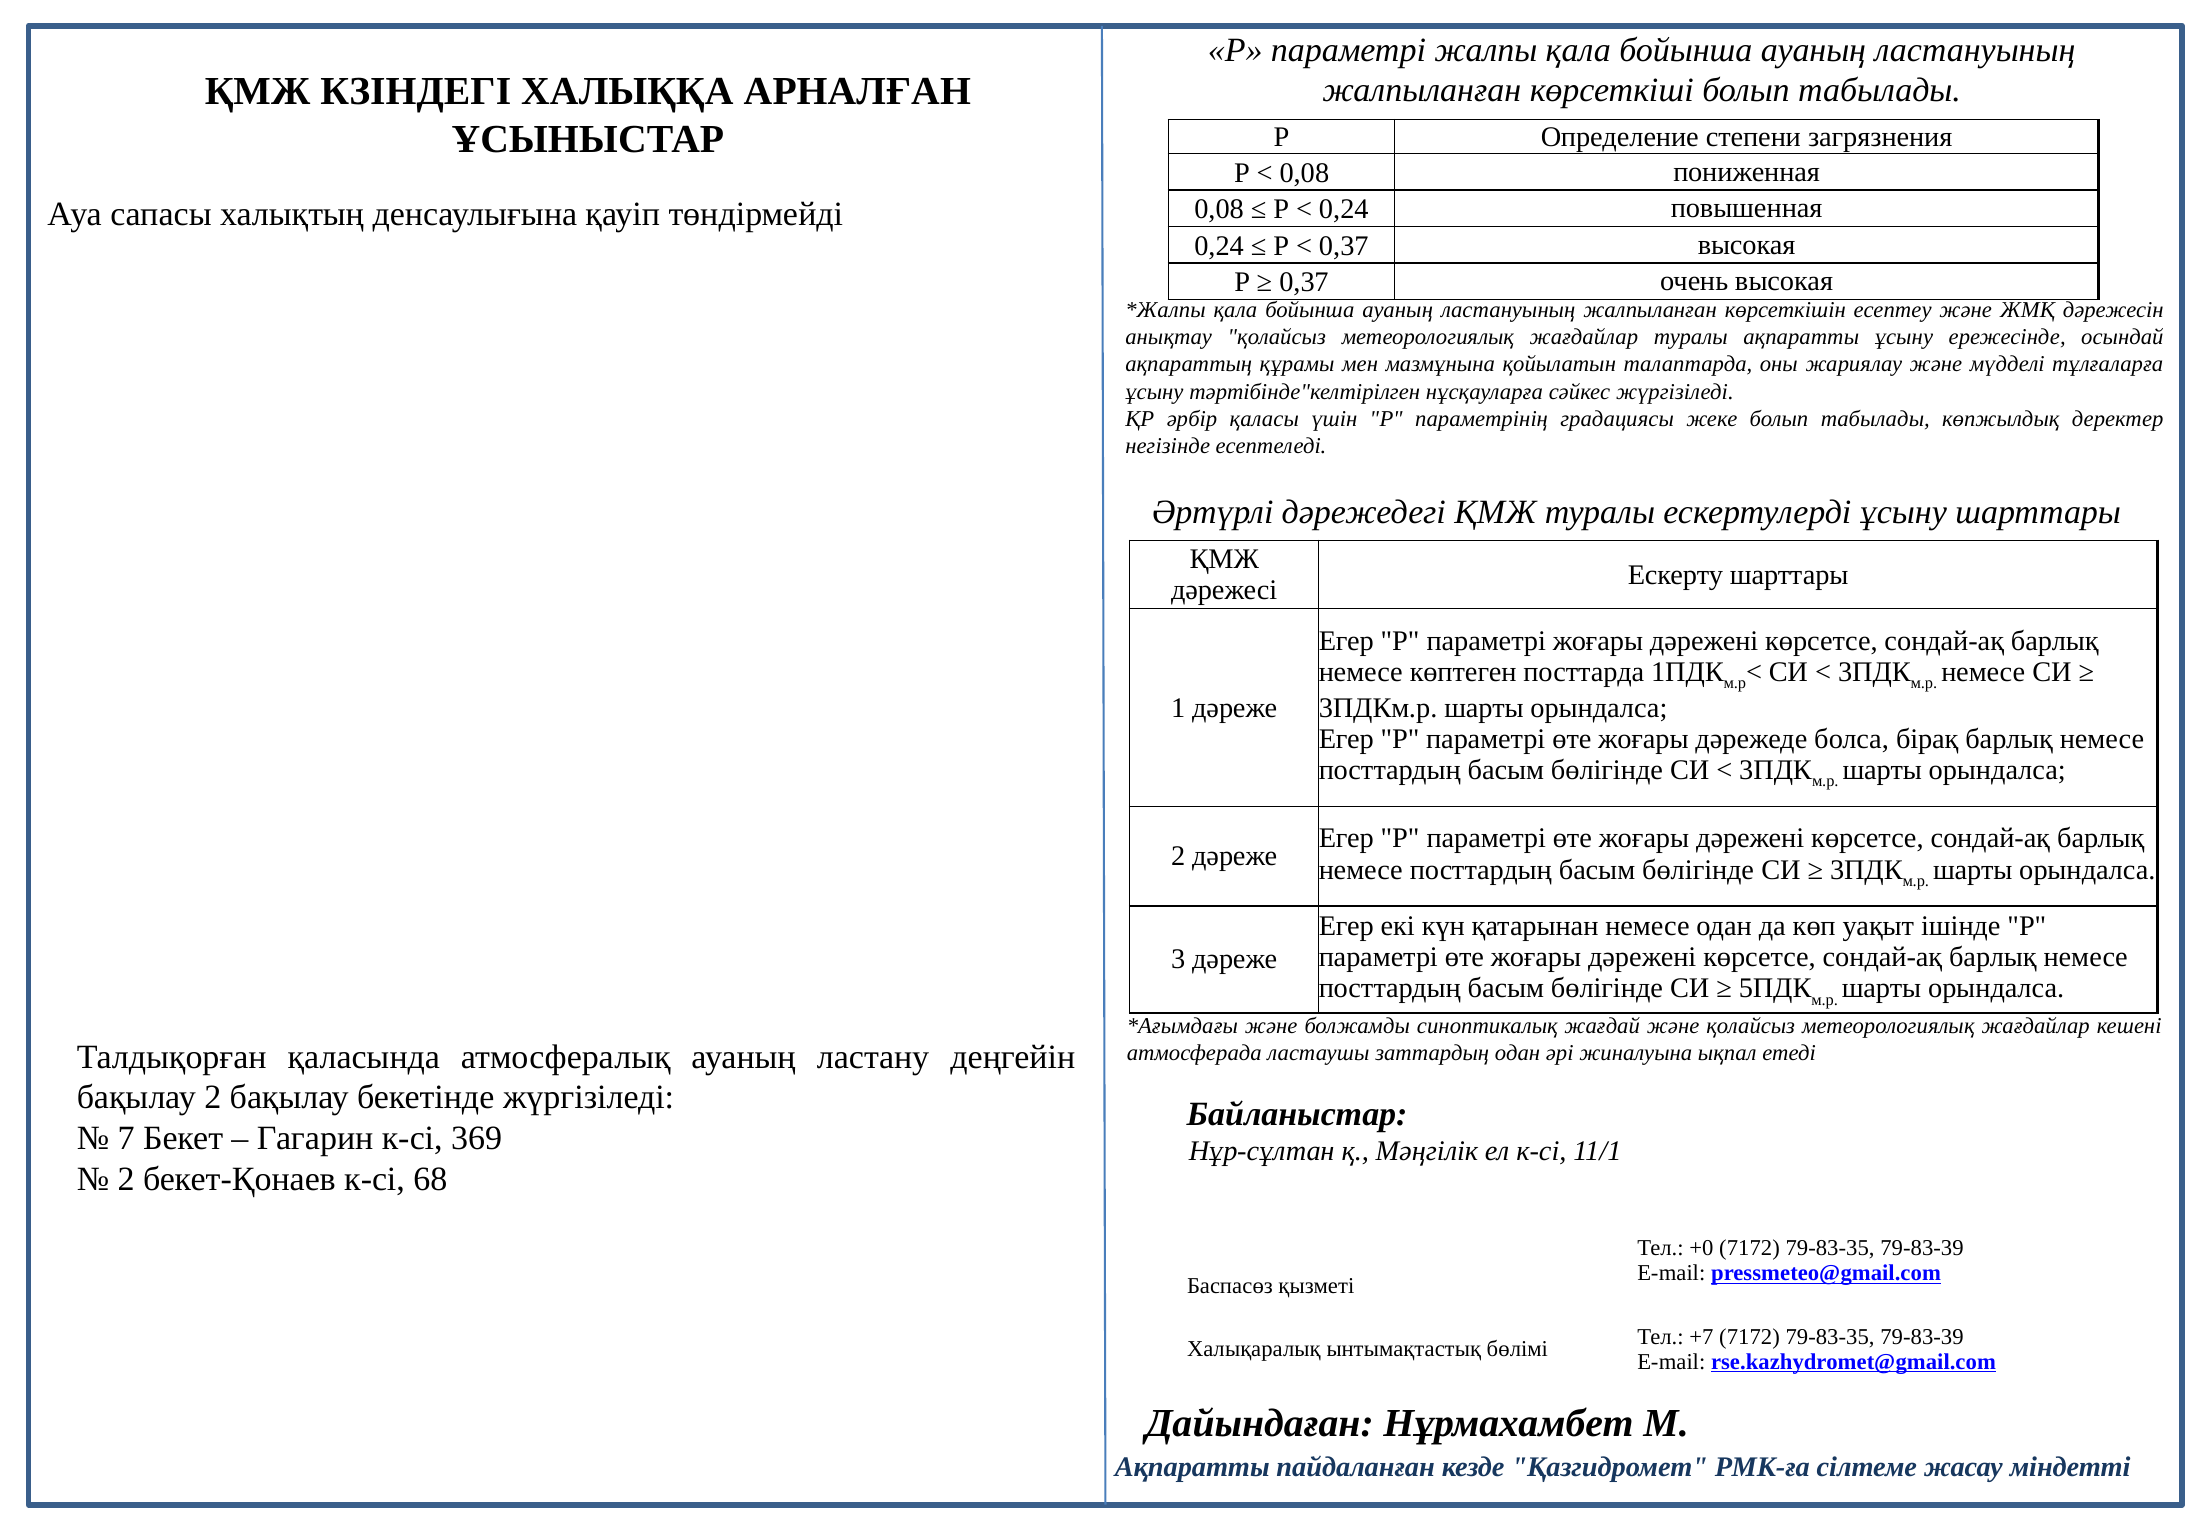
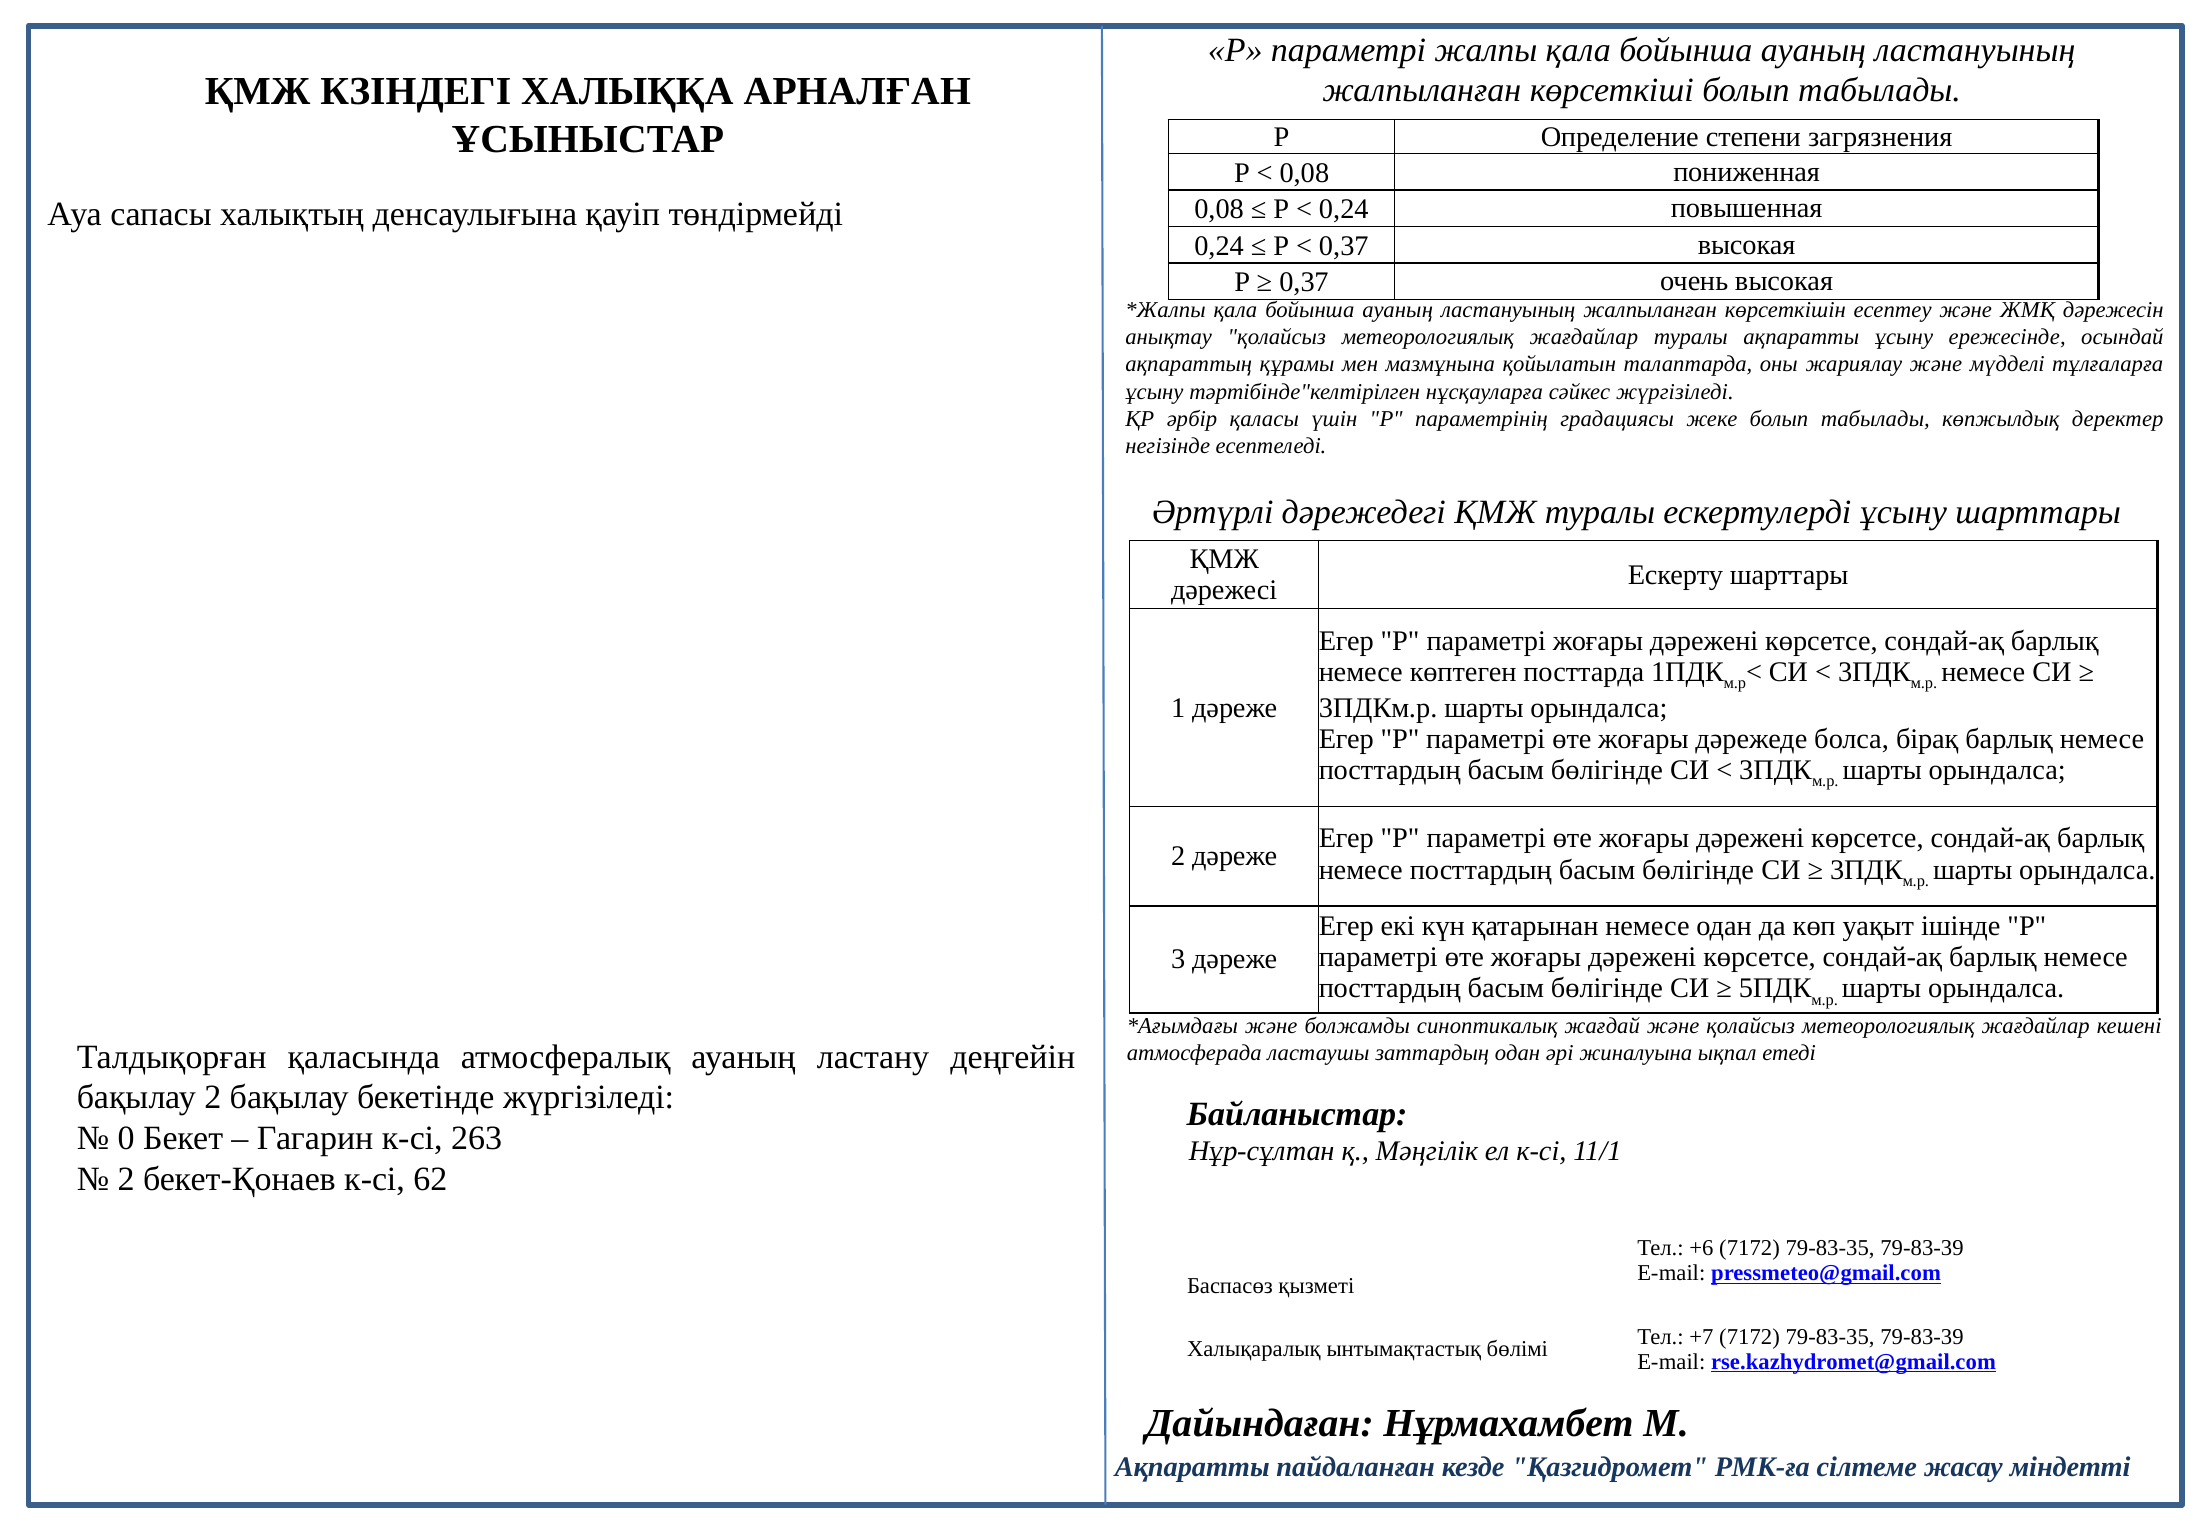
7: 7 -> 0 (126, 1138)
369: 369 -> 263 (477, 1138)
68: 68 -> 62 (430, 1179)
+0: +0 -> +6 (1701, 1248)
